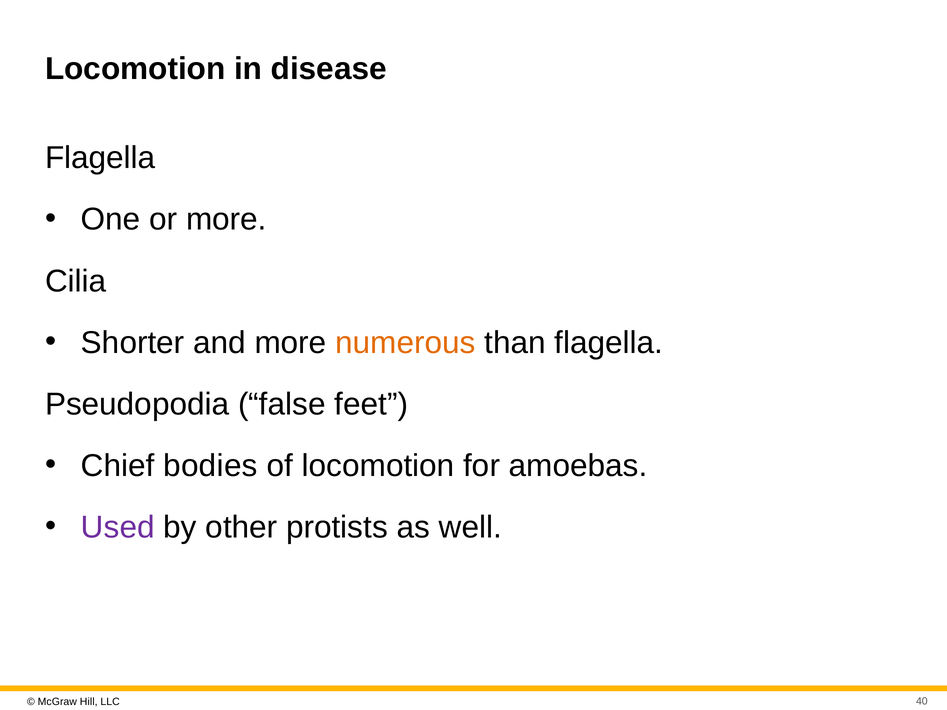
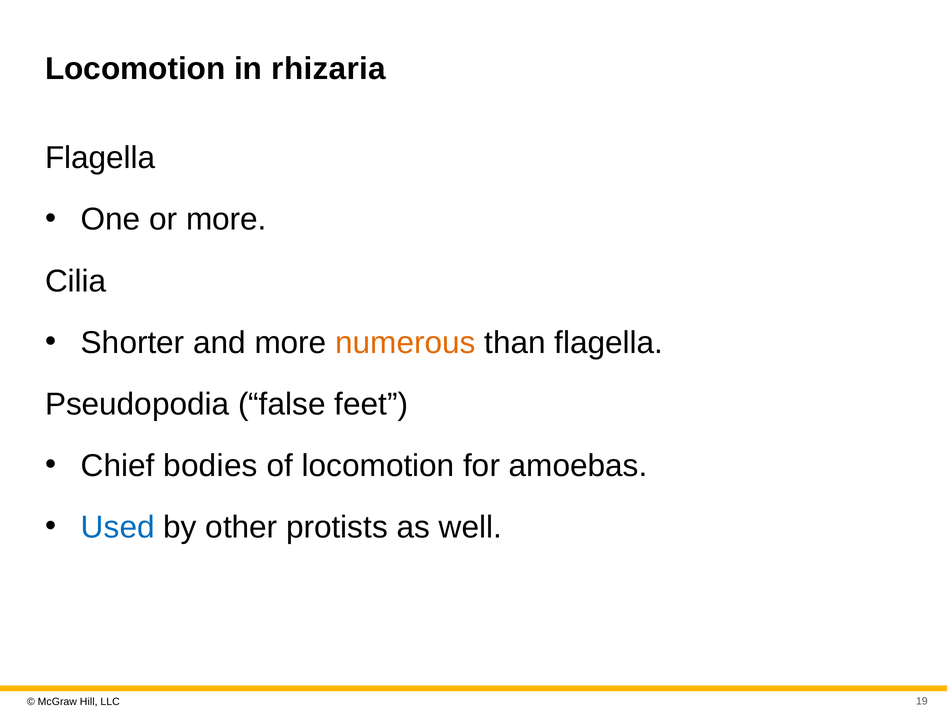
disease: disease -> rhizaria (329, 69)
Used colour: purple -> blue (118, 527)
40: 40 -> 19 (922, 701)
